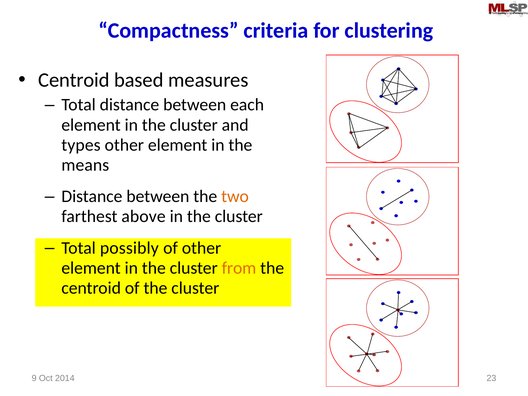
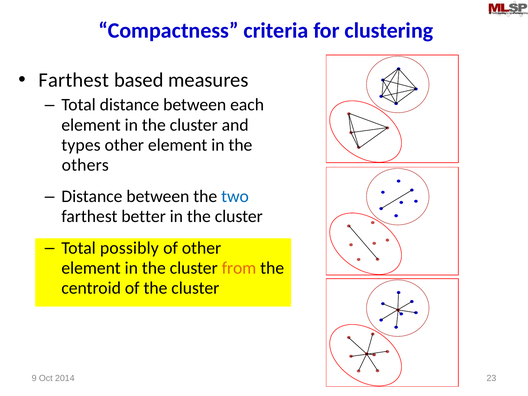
Centroid: Centroid -> Farthest (74, 80)
means: means -> others (85, 165)
two colour: orange -> blue (235, 196)
above: above -> better (144, 216)
